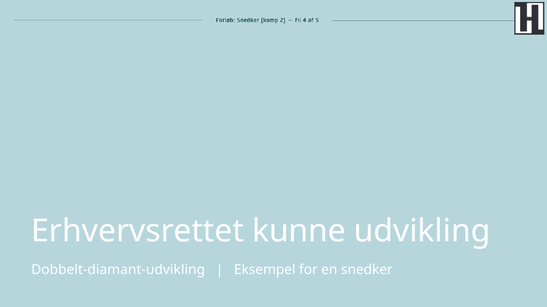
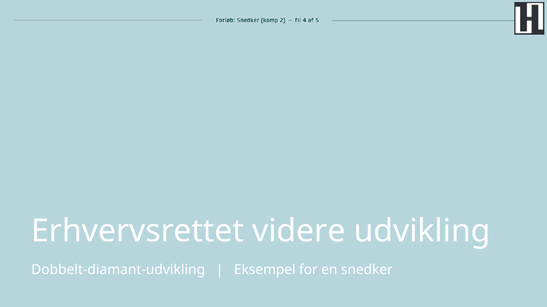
kunne: kunne -> videre (299, 231)
